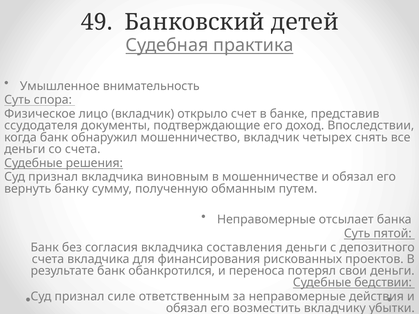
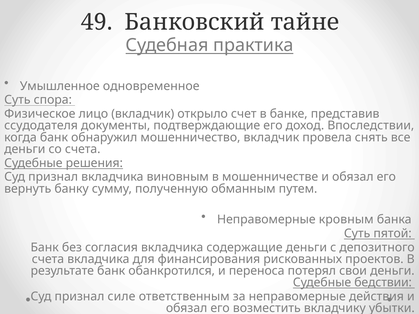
детей: детей -> тайне (305, 22)
внимательность: внимательность -> одновременное (151, 86)
четырех: четырех -> провела (327, 137)
отсылает: отсылает -> кровным (346, 220)
составления: составления -> содержащие (245, 248)
